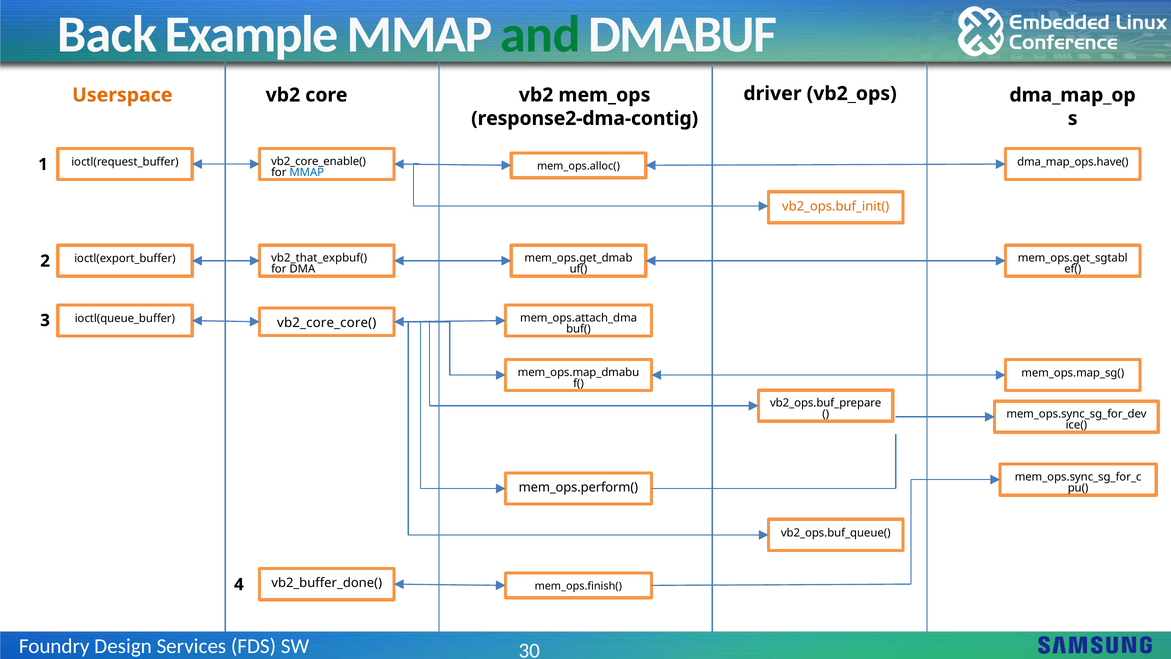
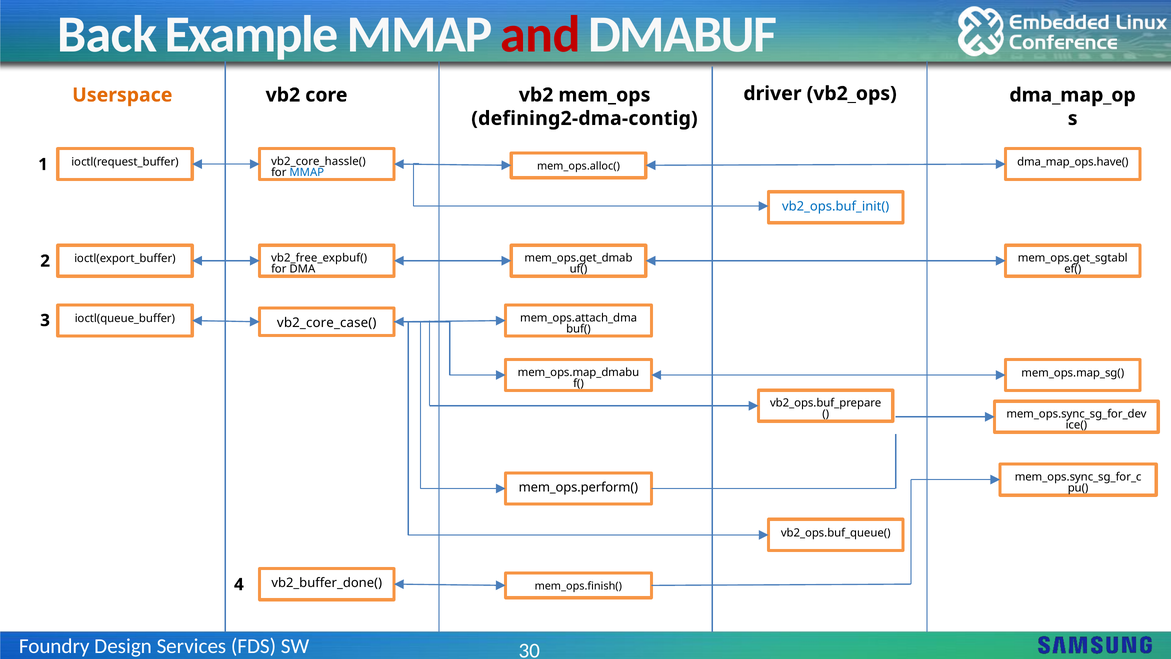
and colour: green -> red (540, 35)
response2-dma-contig: response2-dma-contig -> defining2-dma-contig (584, 118)
vb2_core_enable(: vb2_core_enable( -> vb2_core_hassle( (318, 161)
vb2_ops.buf_init( colour: orange -> blue (836, 206)
vb2_that_expbuf(: vb2_that_expbuf( -> vb2_free_expbuf( (319, 258)
vb2_core_core(: vb2_core_core( -> vb2_core_case( (327, 323)
